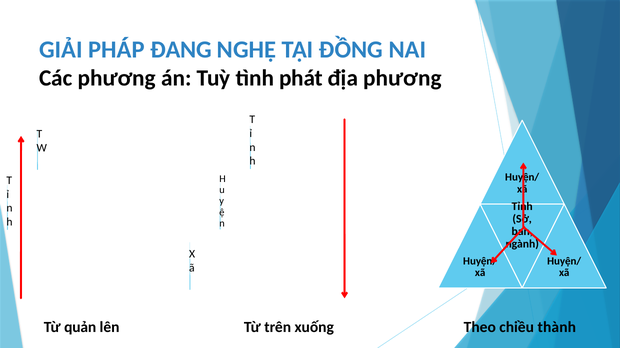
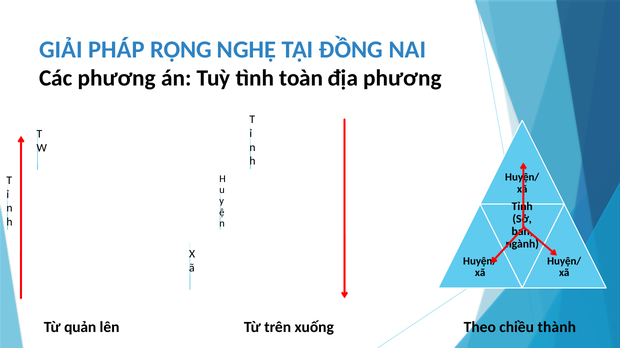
ĐANG: ĐANG -> RỘNG (181, 50)
phát: phát -> toàn (301, 78)
